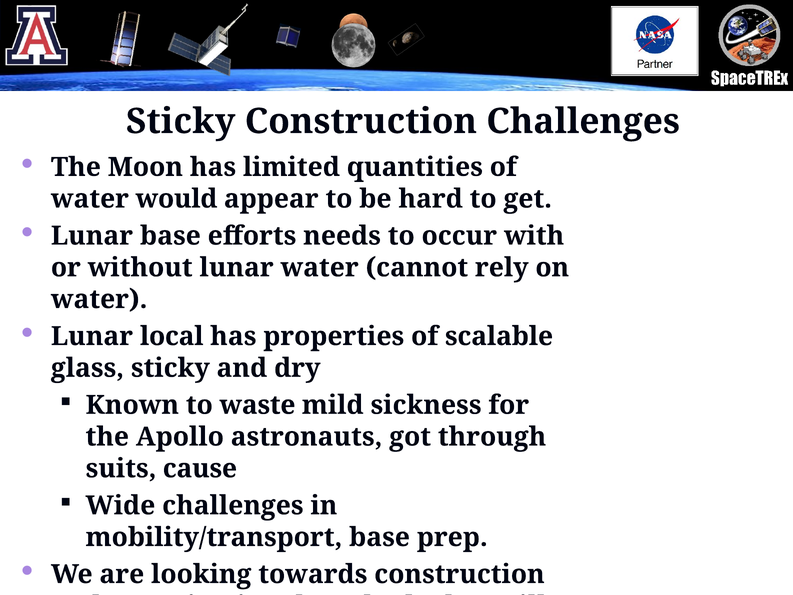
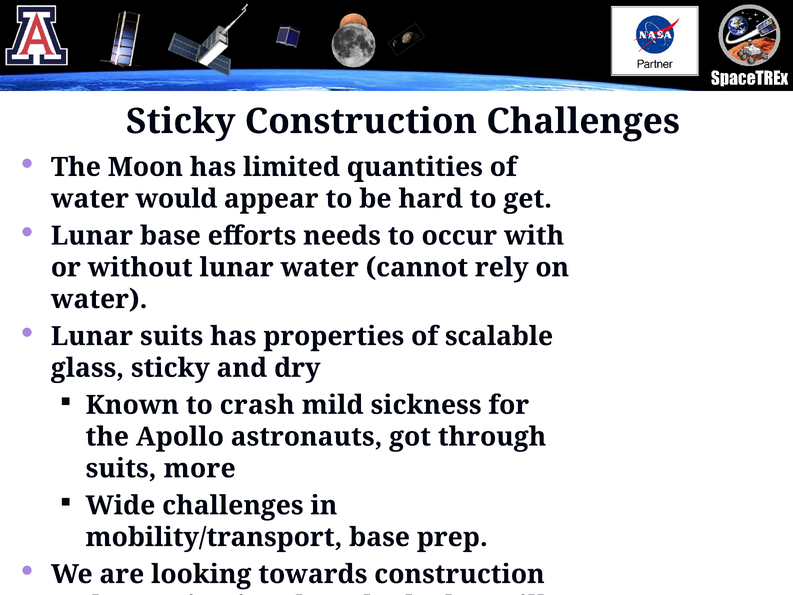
Lunar local: local -> suits (172, 336)
waste: waste -> crash (257, 405)
cause: cause -> more (200, 468)
